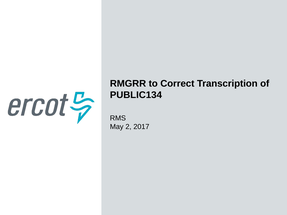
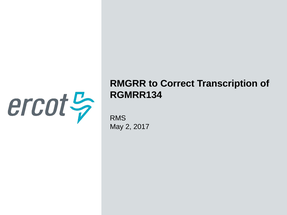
PUBLIC134: PUBLIC134 -> RGMRR134 (136, 95)
